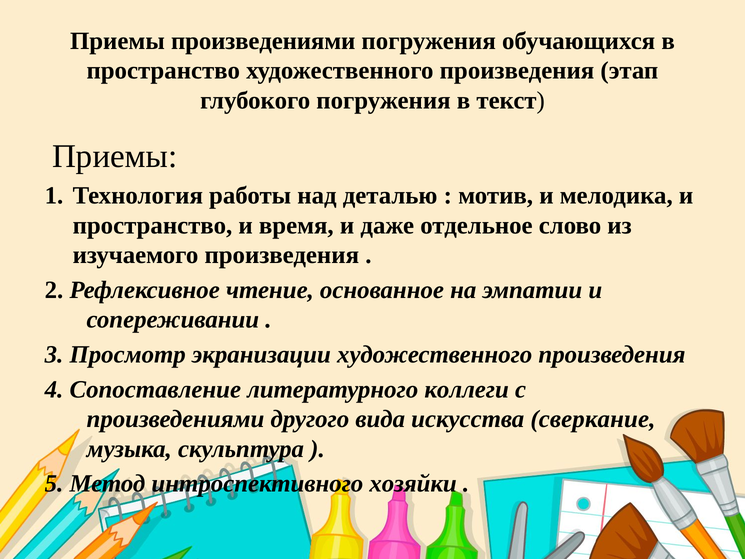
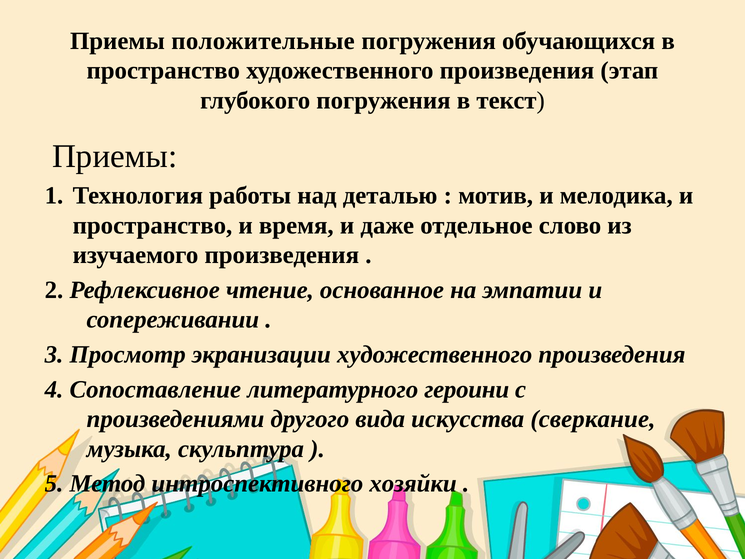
Приемы произведениями: произведениями -> положительные (263, 41)
коллеги: коллеги -> героини (467, 389)
